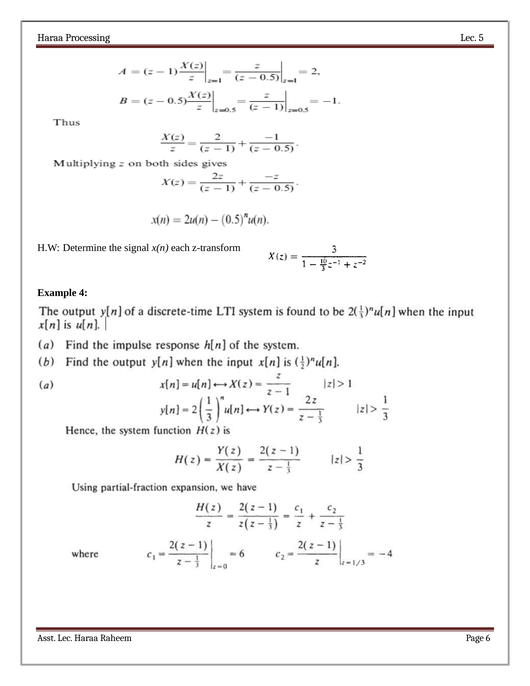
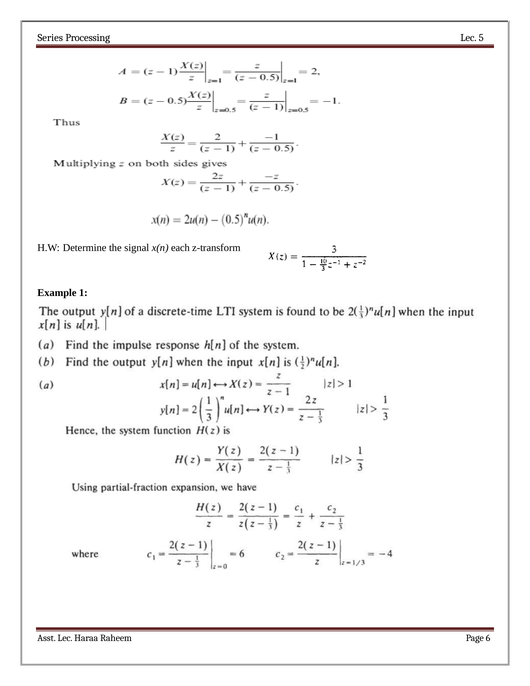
Haraa: Haraa -> Series (50, 38)
4: 4 -> 1 (83, 293)
